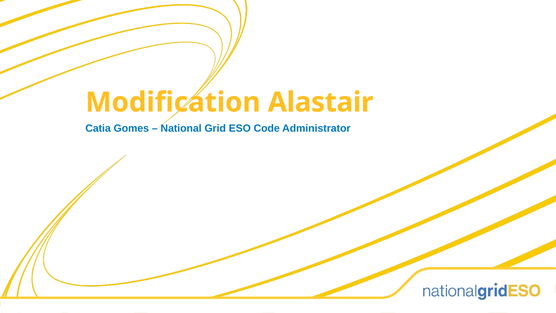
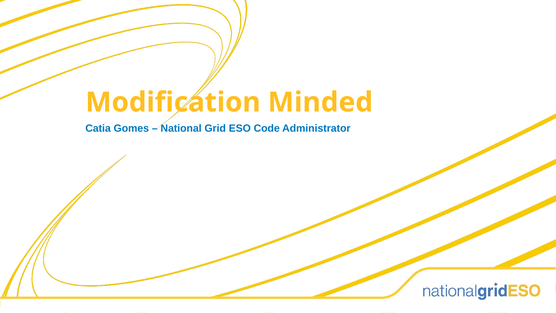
Alastair: Alastair -> Minded (320, 102)
